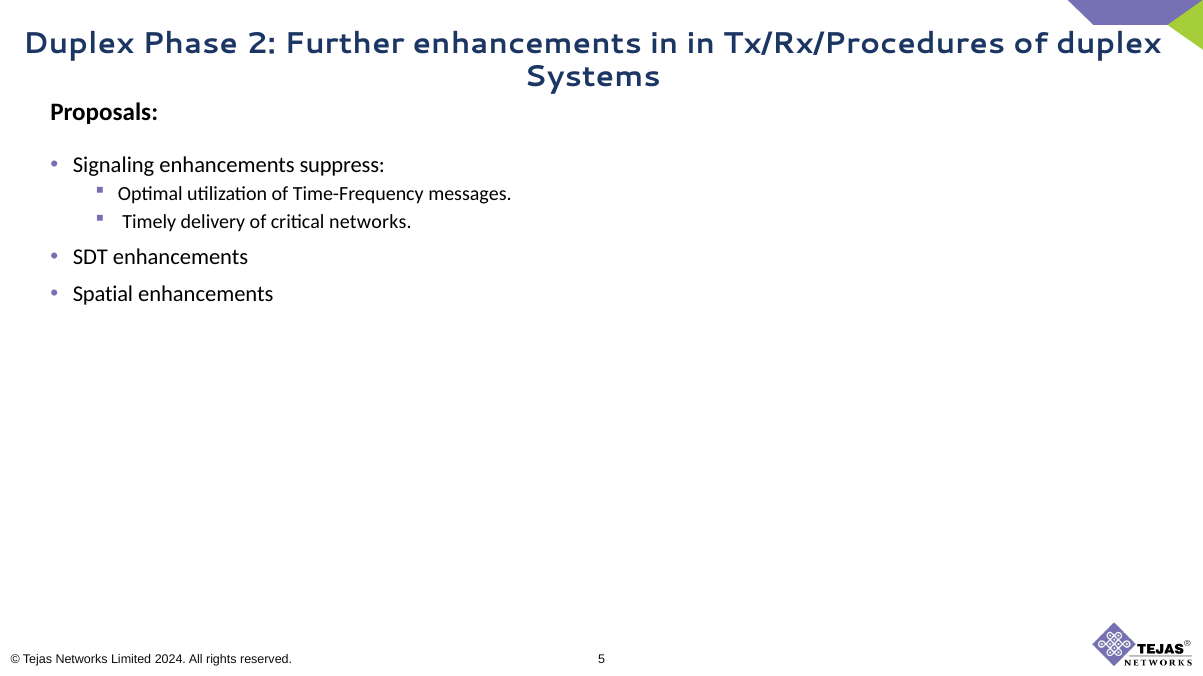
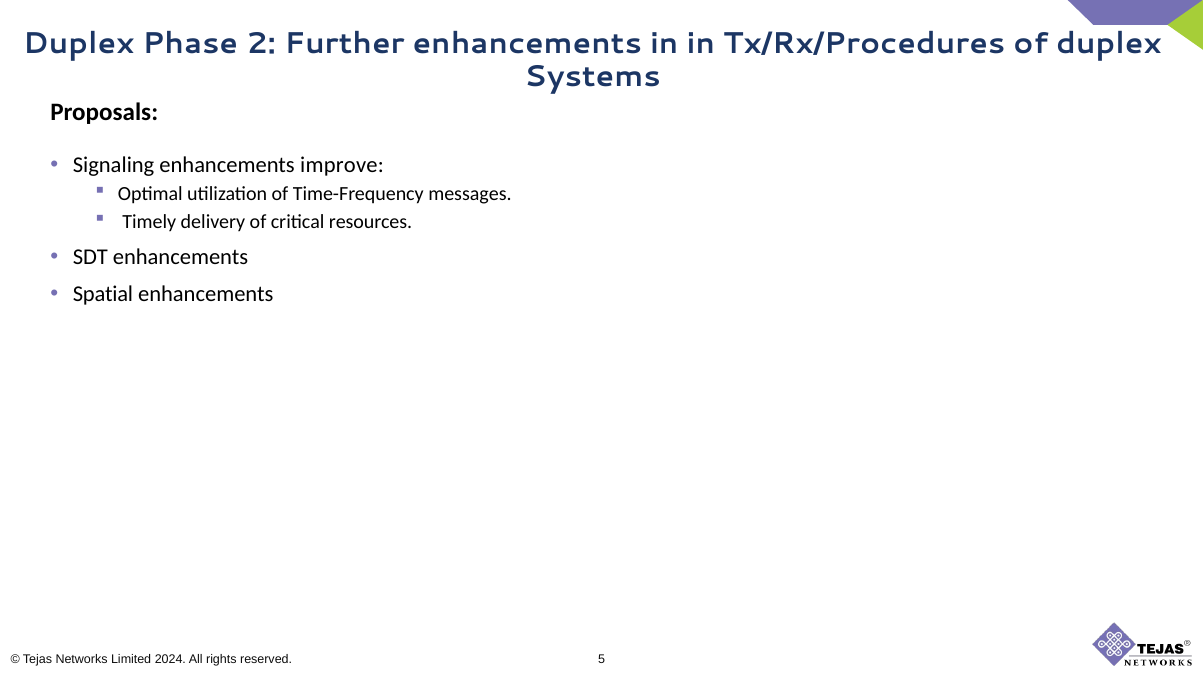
suppress: suppress -> improve (342, 165)
critical networks: networks -> resources (371, 222)
